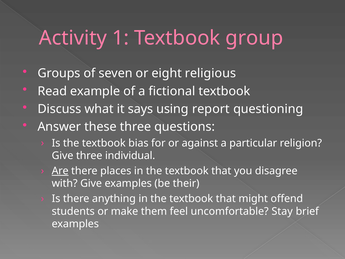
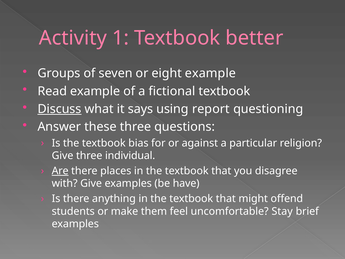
group: group -> better (254, 38)
eight religious: religious -> example (210, 73)
Discuss underline: none -> present (59, 109)
their: their -> have (186, 183)
